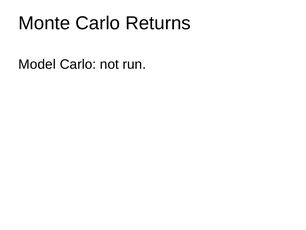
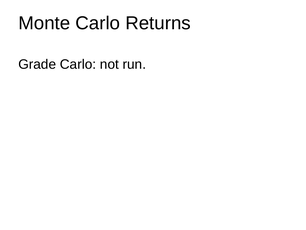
Model: Model -> Grade (37, 64)
